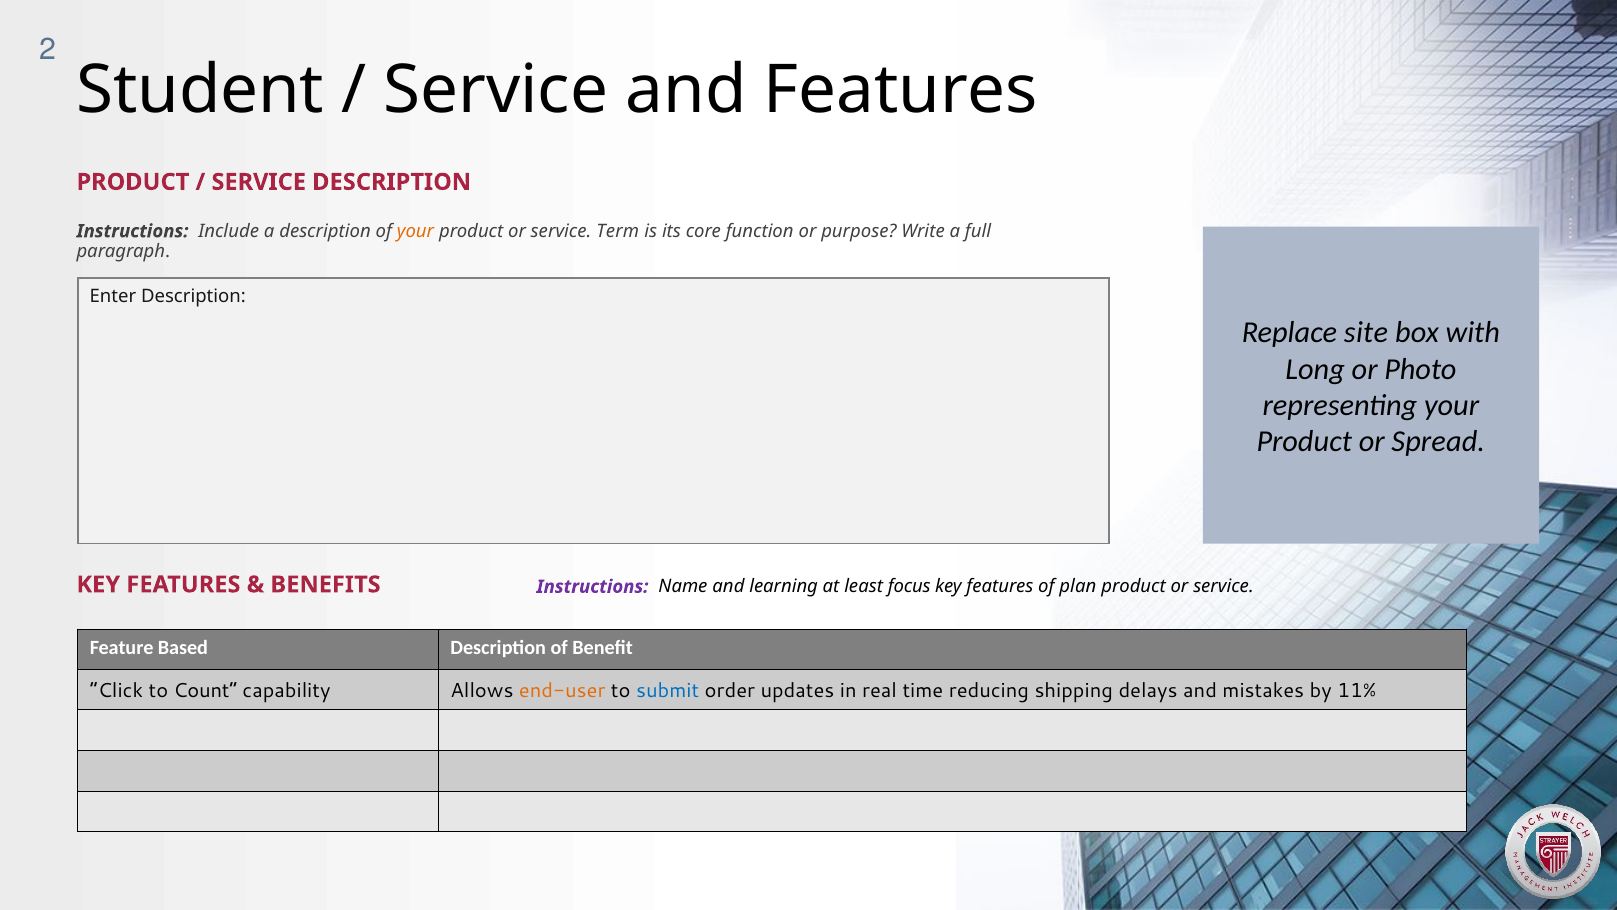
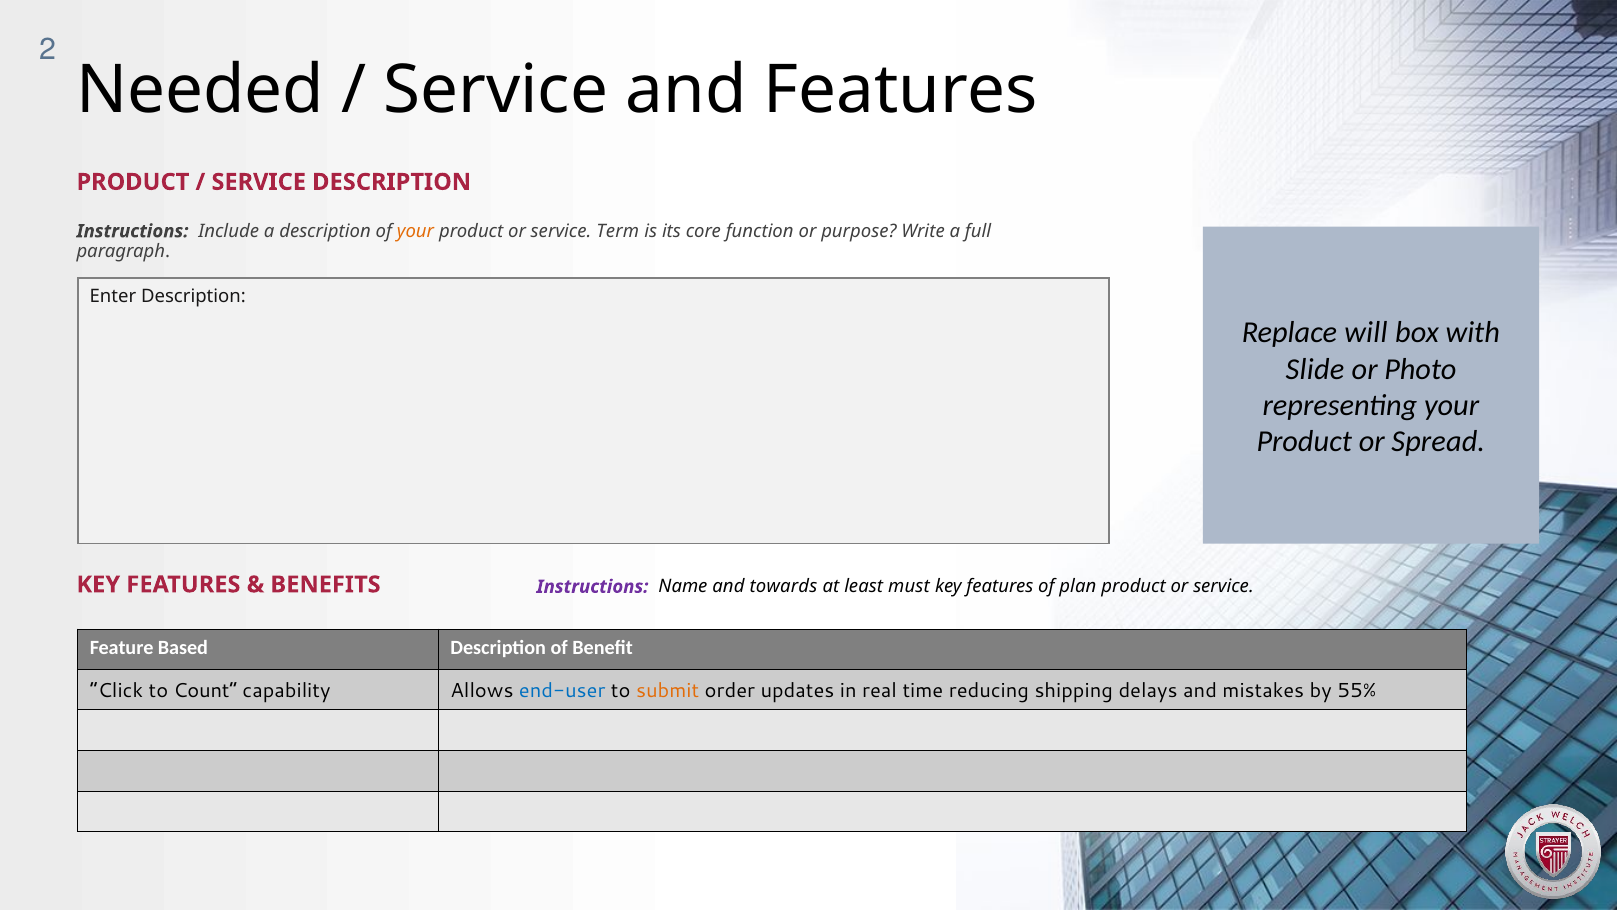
Student: Student -> Needed (200, 91)
site: site -> will (1366, 333)
Long: Long -> Slide (1315, 369)
learning: learning -> towards (783, 586)
focus: focus -> must (909, 586)
end-user colour: orange -> blue (562, 690)
submit colour: blue -> orange (668, 690)
11%: 11% -> 55% (1357, 690)
